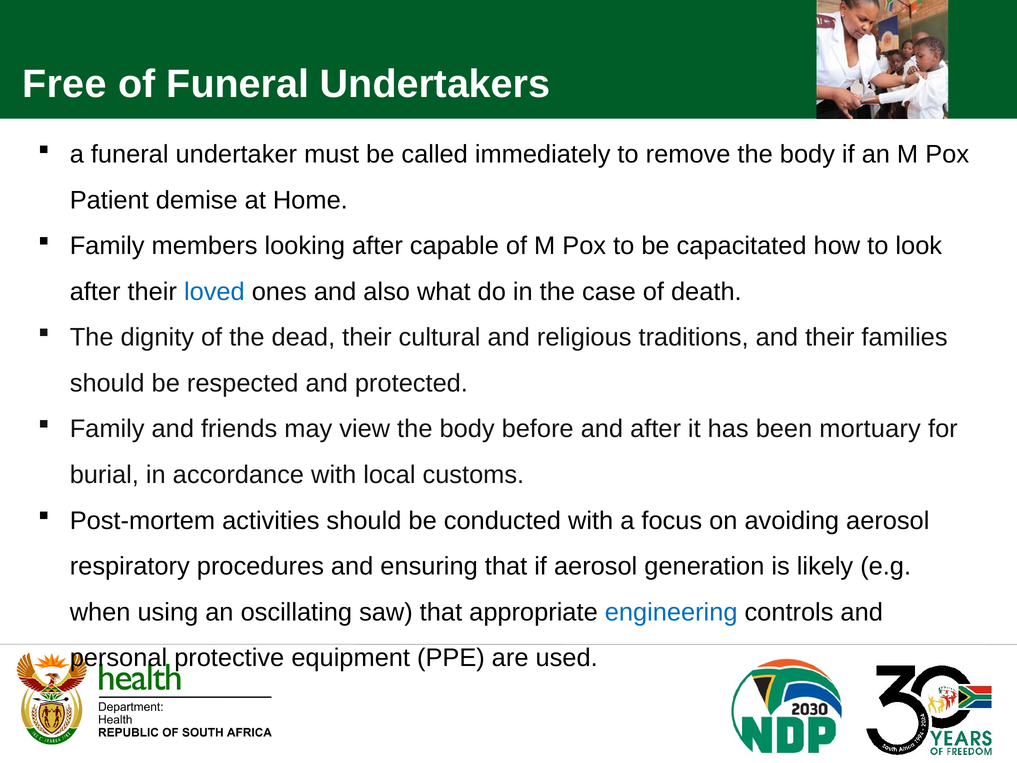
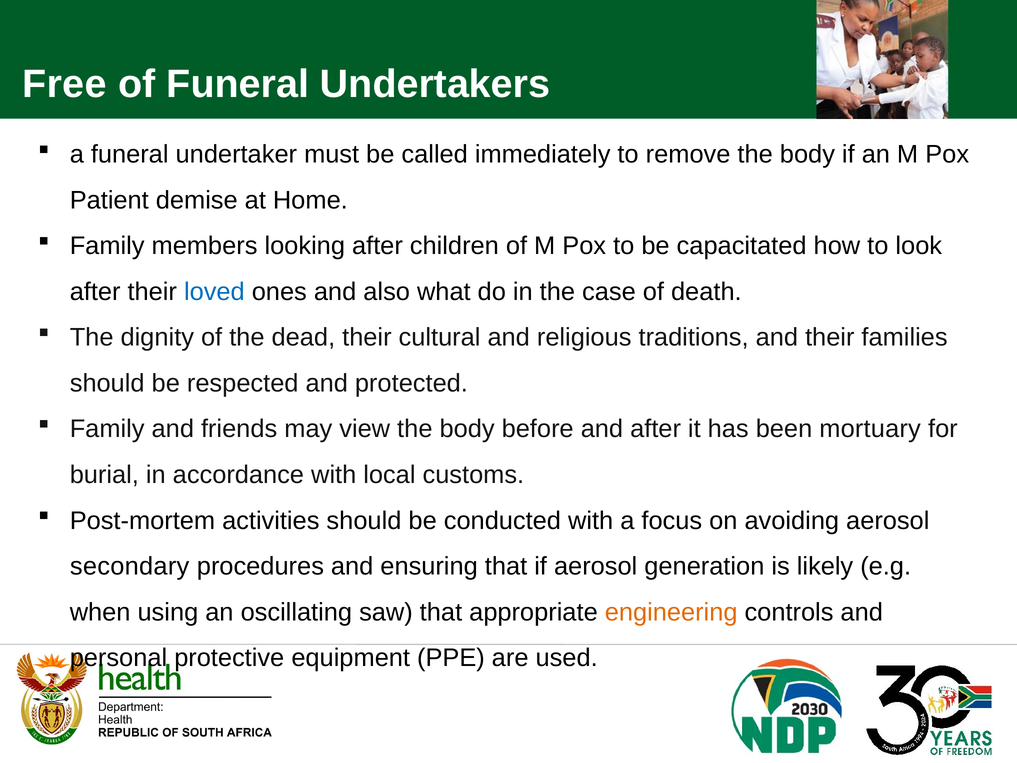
capable: capable -> children (454, 246)
respiratory: respiratory -> secondary (130, 566)
engineering colour: blue -> orange (671, 612)
